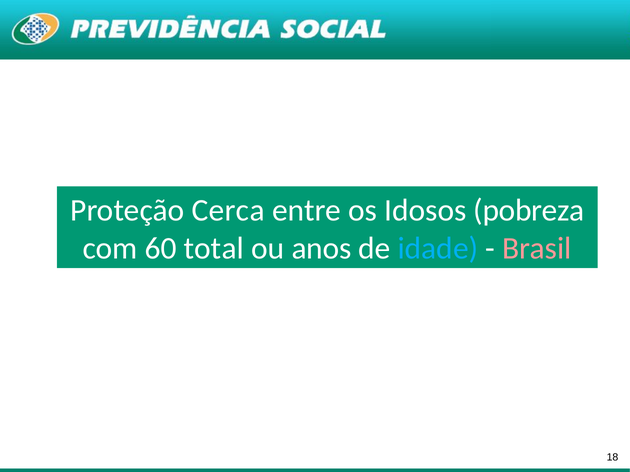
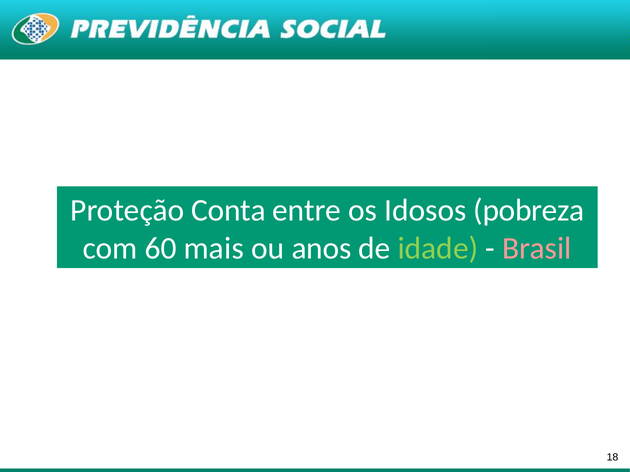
Cerca: Cerca -> Conta (228, 211)
total: total -> mais (214, 249)
idade colour: light blue -> light green (438, 249)
